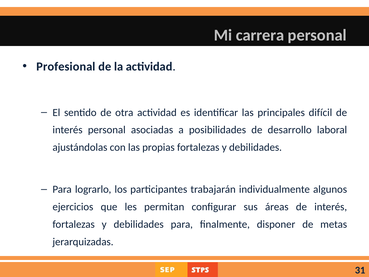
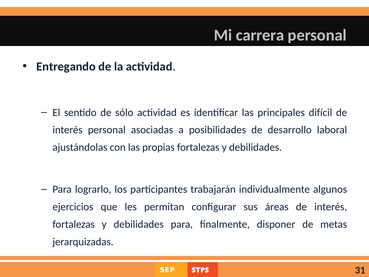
Profesional: Profesional -> Entregando (66, 66)
otra: otra -> sólo (124, 112)
